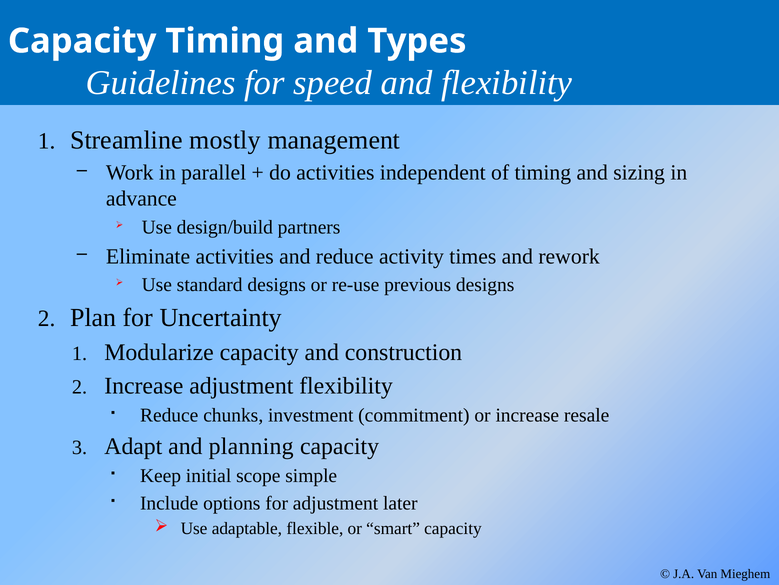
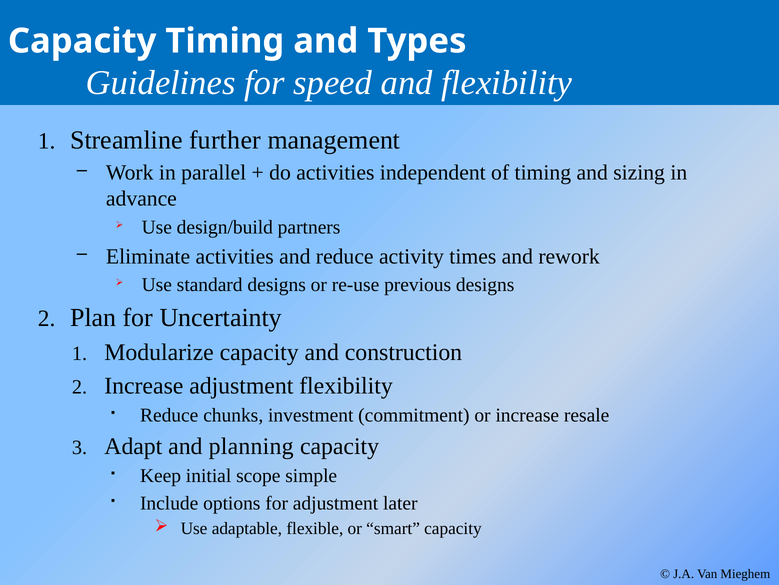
mostly: mostly -> further (225, 140)
